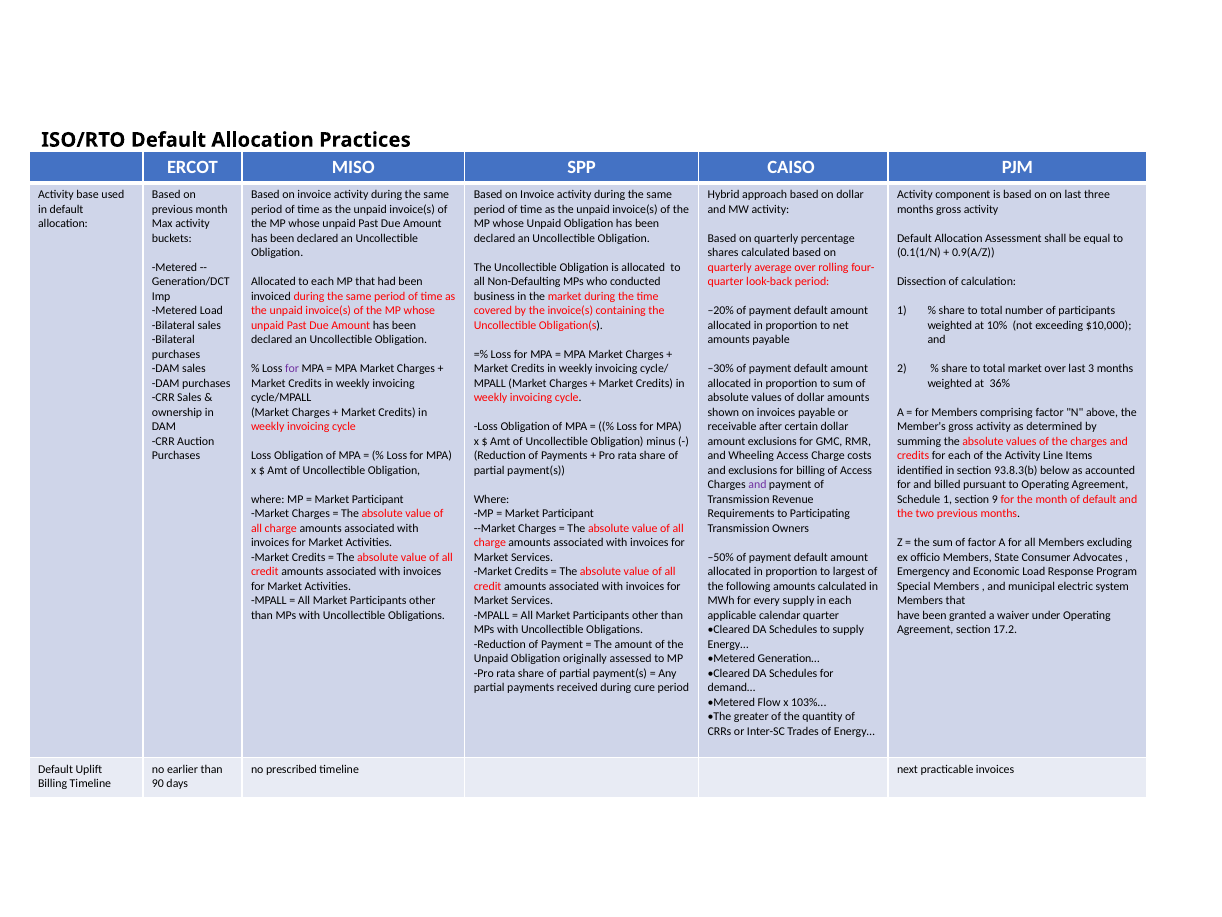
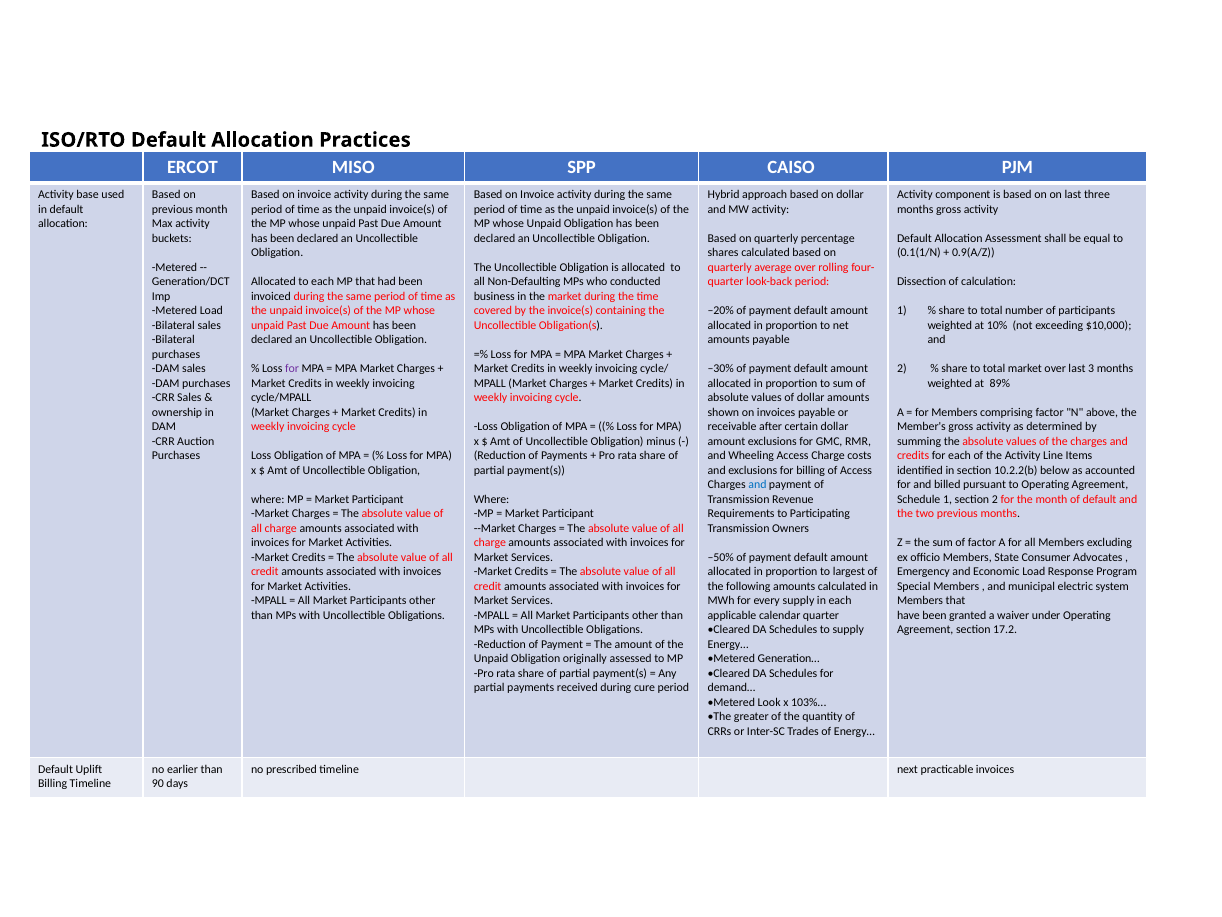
36%: 36% -> 89% (1000, 383)
93.8.3(b: 93.8.3(b -> 10.2.2(b (1016, 470)
and colour: purple -> blue (757, 485)
section 9: 9 -> 2 (995, 499)
Flow: Flow -> Look (769, 702)
